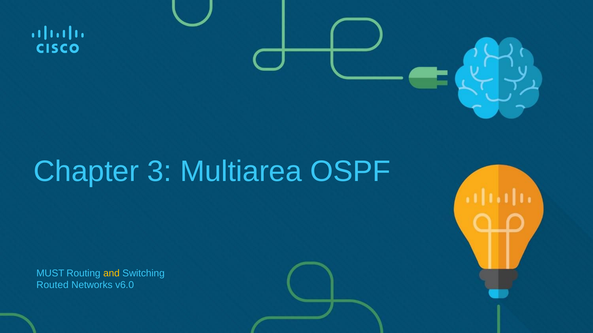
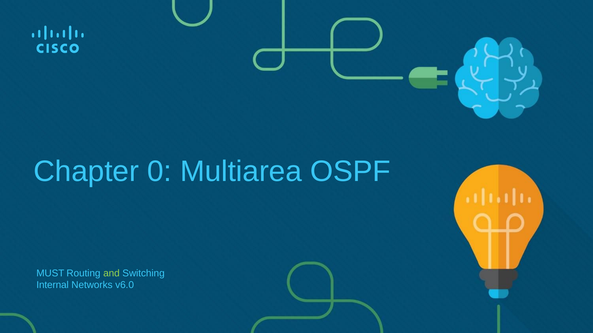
3: 3 -> 0 (159, 172)
and colour: yellow -> light green (111, 274)
Routed: Routed -> Internal (53, 285)
